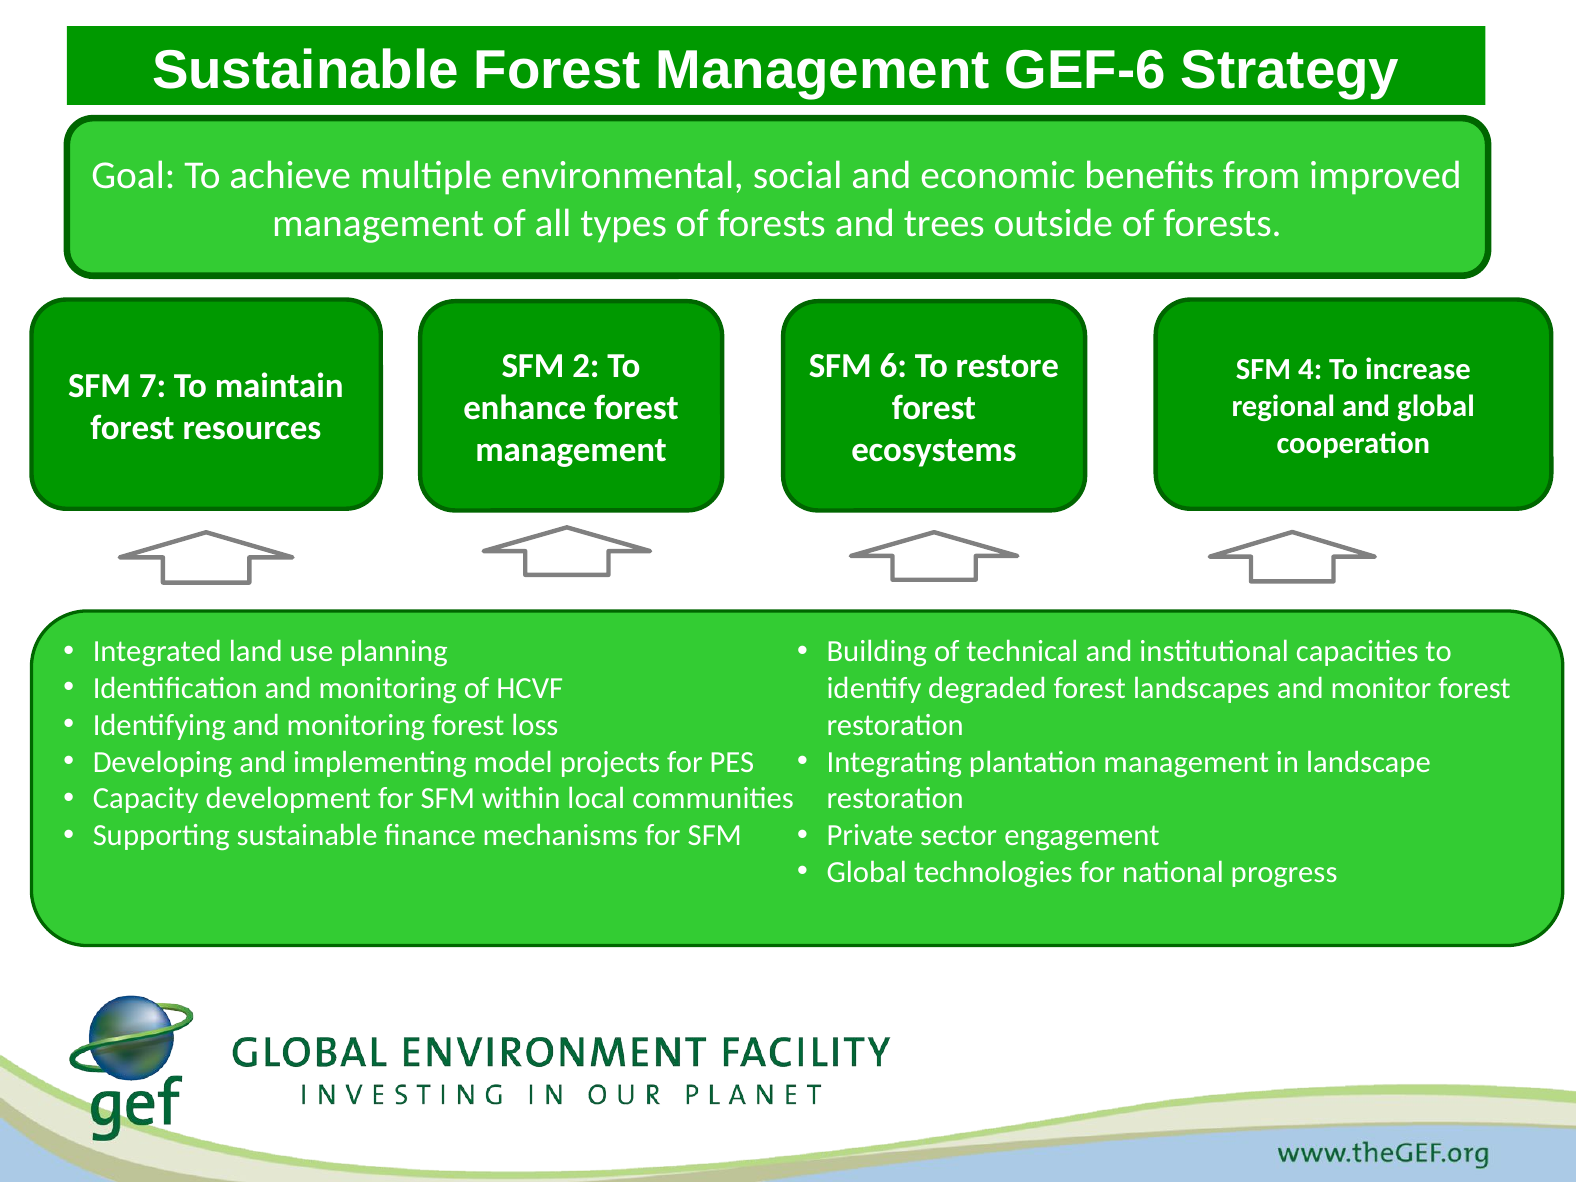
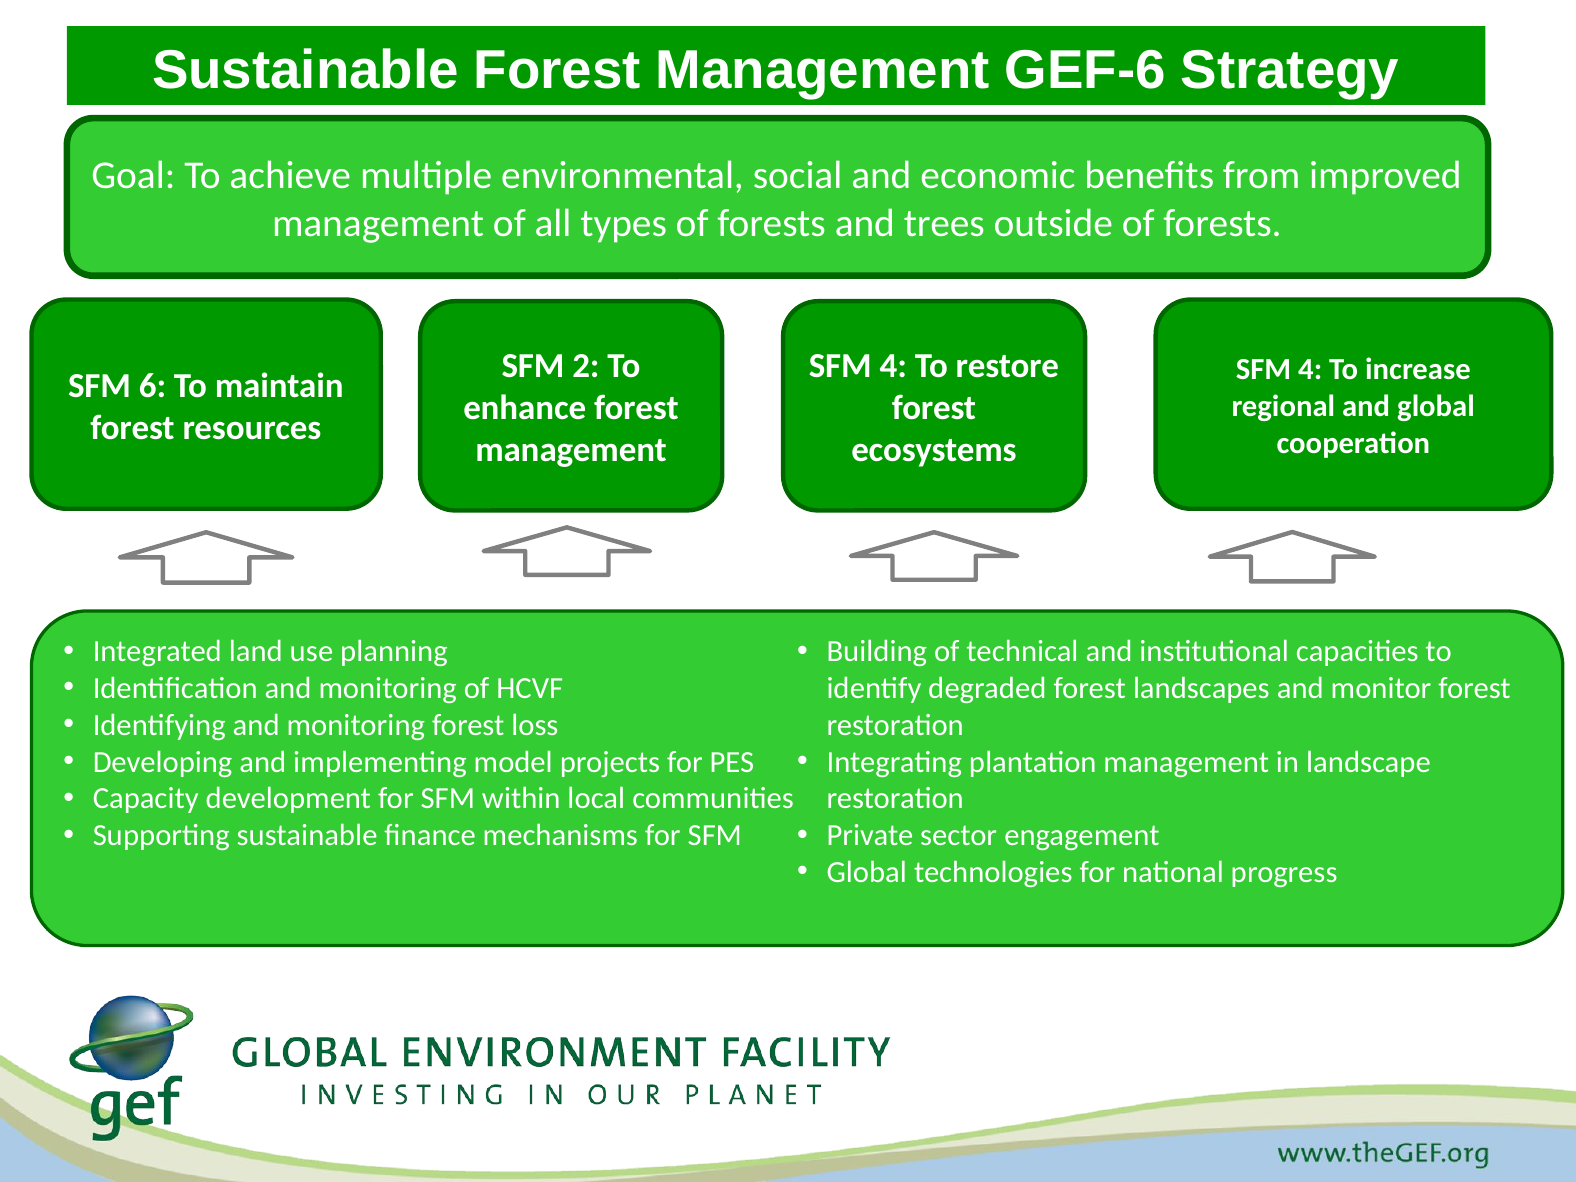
6: 6 -> 4 (893, 366)
7: 7 -> 6 (152, 386)
